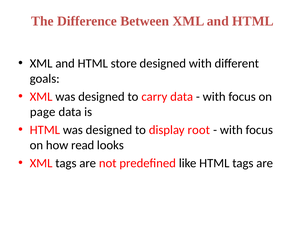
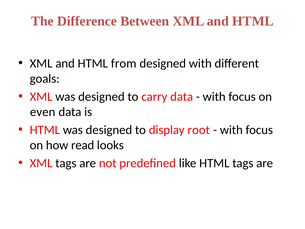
store: store -> from (124, 63)
page: page -> even (43, 112)
